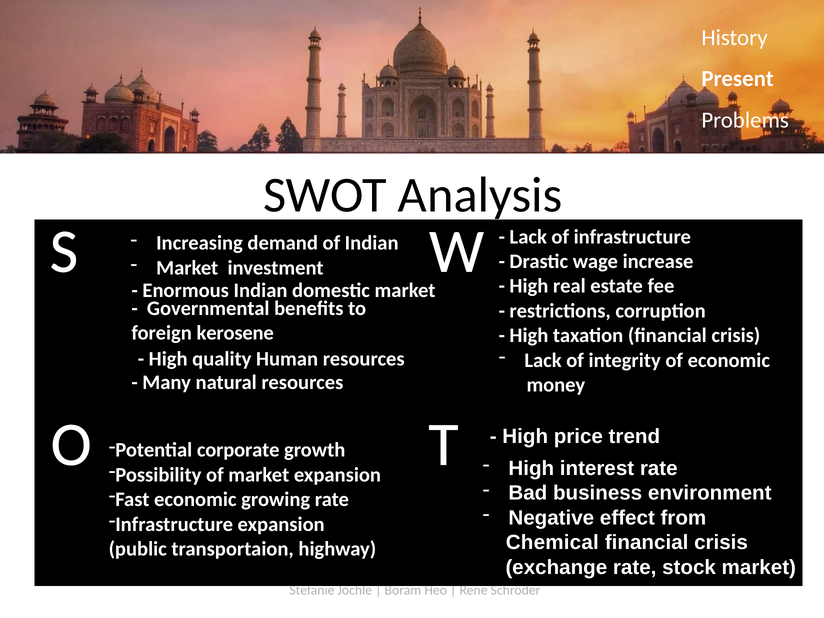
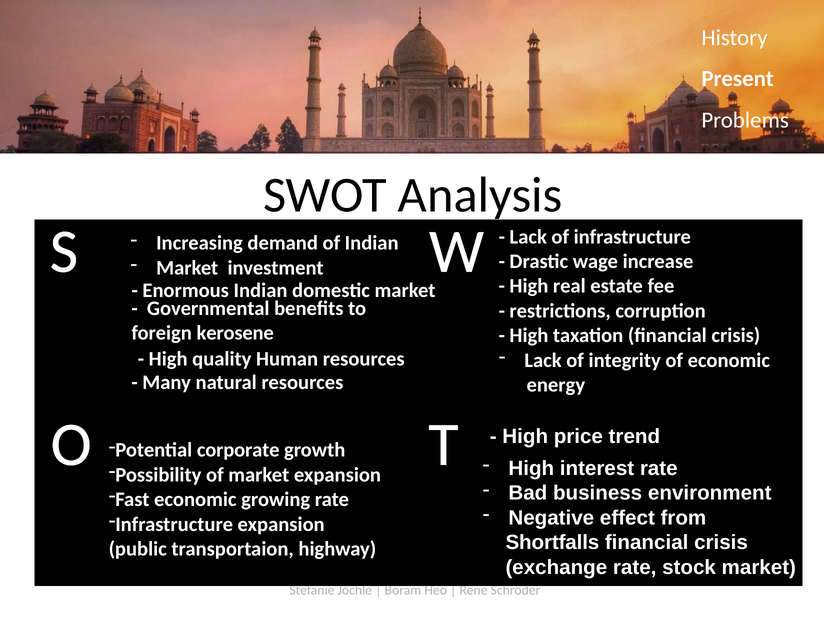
money: money -> energy (556, 385)
Chemical: Chemical -> Shortfalls (552, 543)
